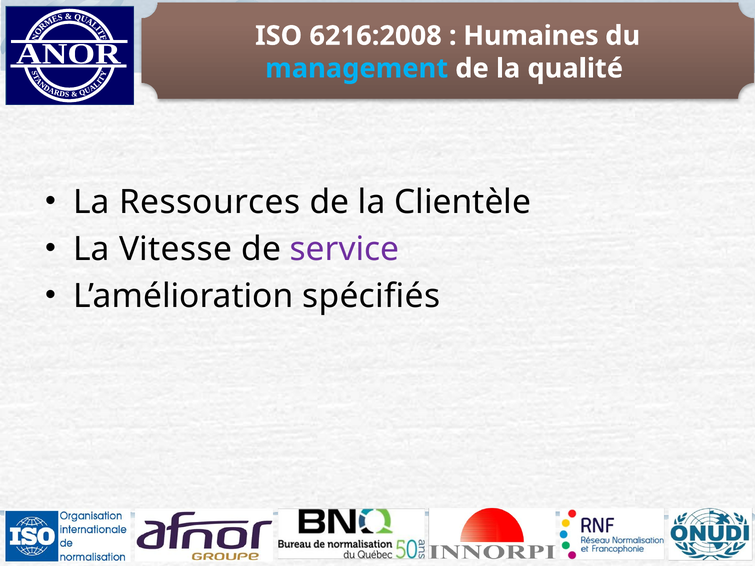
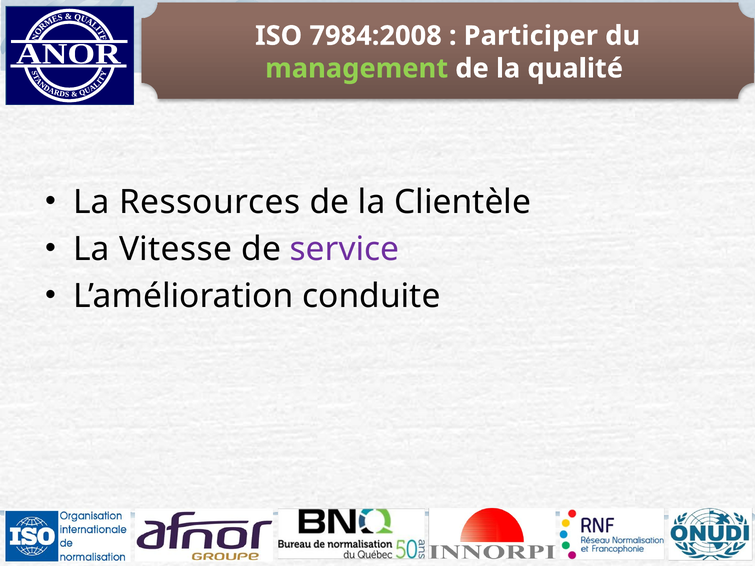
6216:2008: 6216:2008 -> 7984:2008 (376, 36)
Humaines: Humaines -> Participer (531, 36)
management colour: light blue -> light green (357, 69)
spécifiés: spécifiés -> conduite (371, 296)
